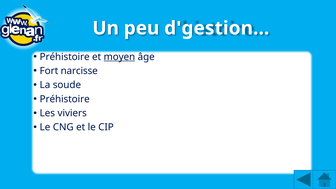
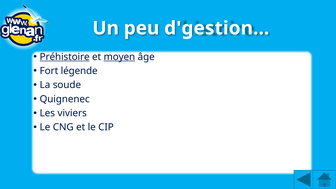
Préhistoire underline: none -> present (65, 57)
narcisse: narcisse -> légende (79, 71)
Préhistoire: Préhistoire -> Quignenec (65, 99)
